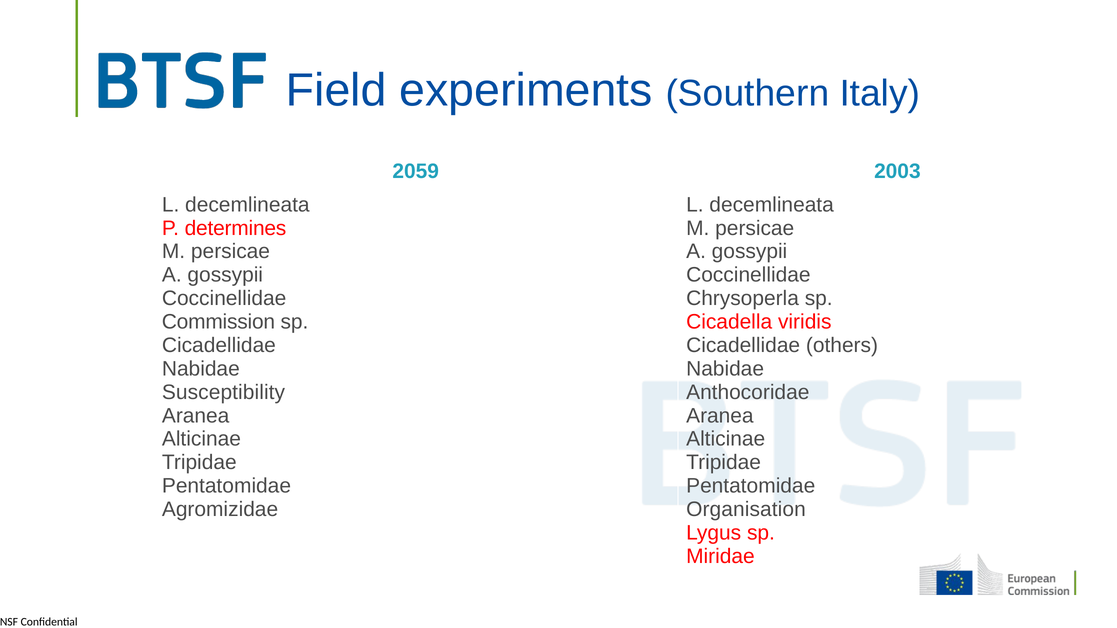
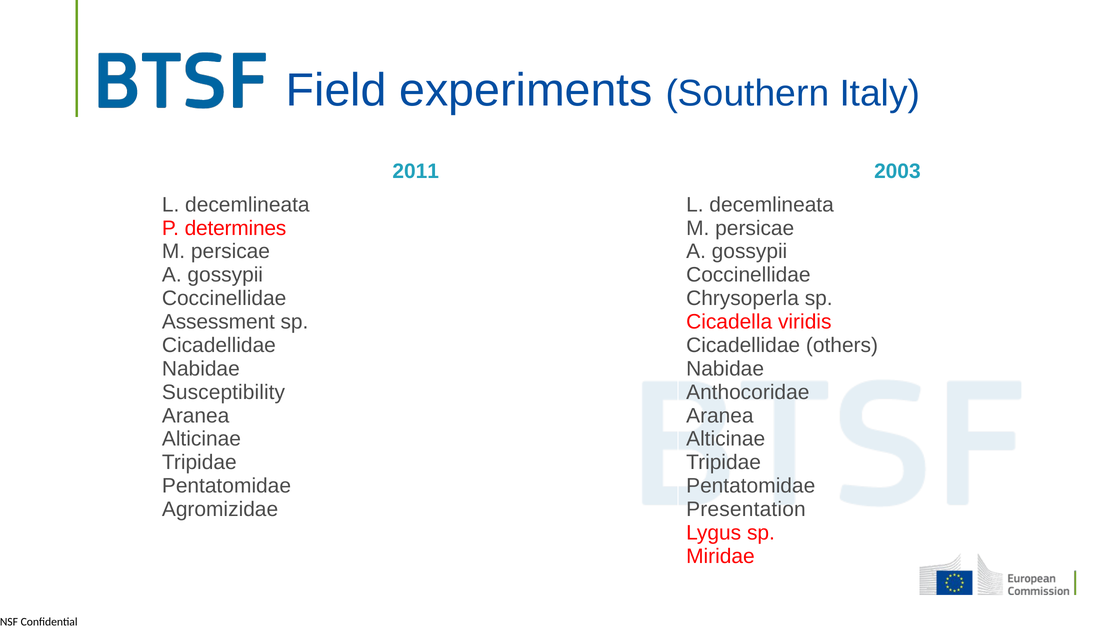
2059: 2059 -> 2011 (416, 171)
Commission: Commission -> Assessment (218, 322)
Organisation: Organisation -> Presentation (746, 510)
